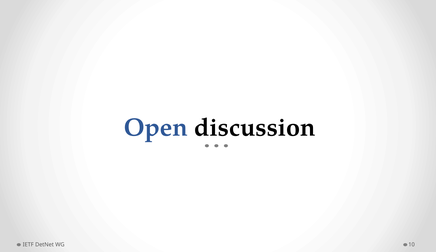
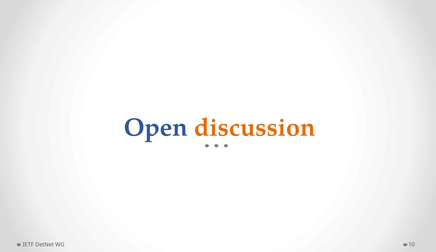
discussion colour: black -> orange (255, 127)
